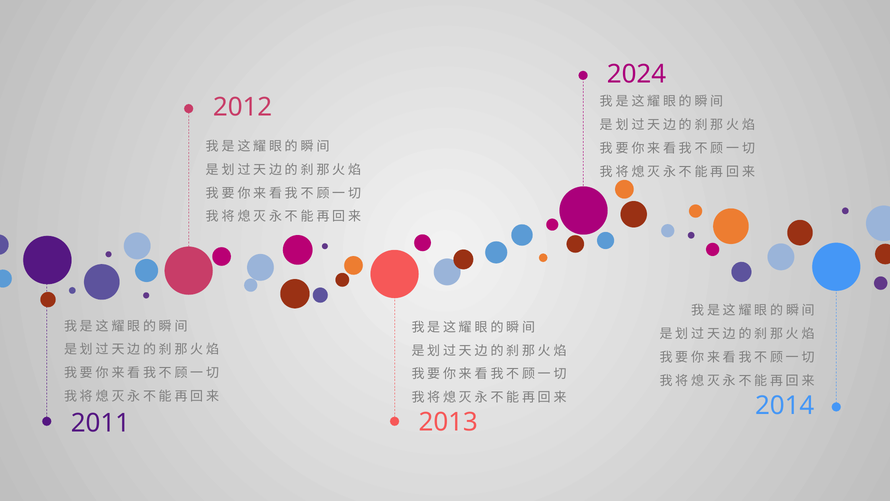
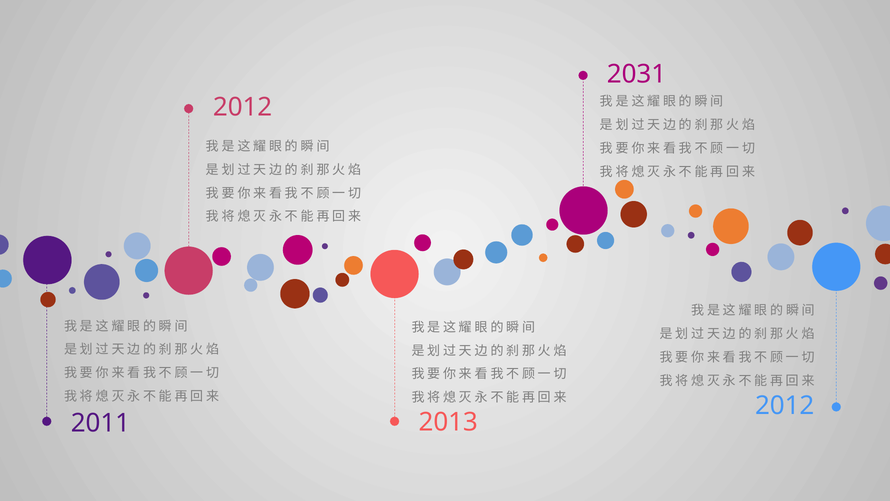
2024: 2024 -> 2031 (637, 74)
2014: 2014 -> 2012 (785, 405)
